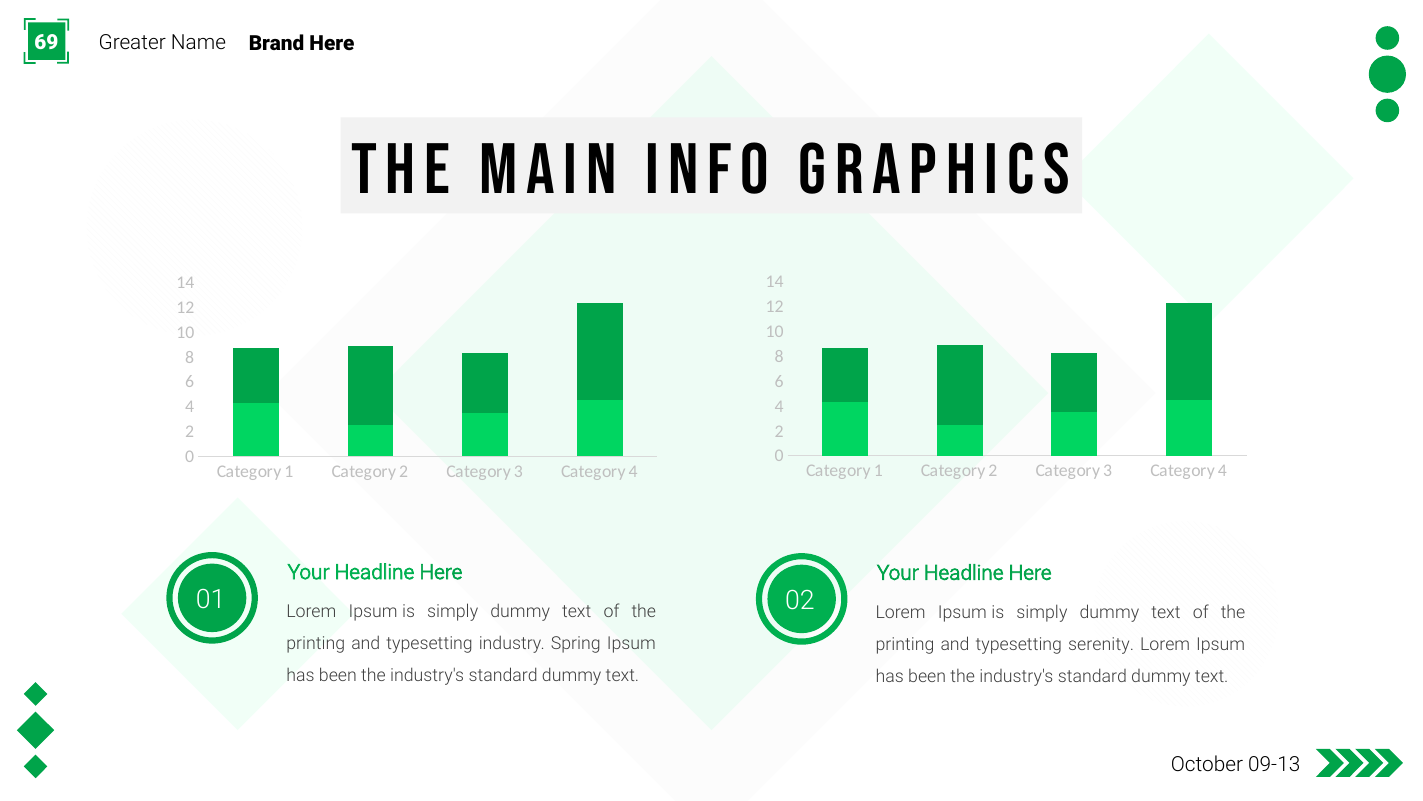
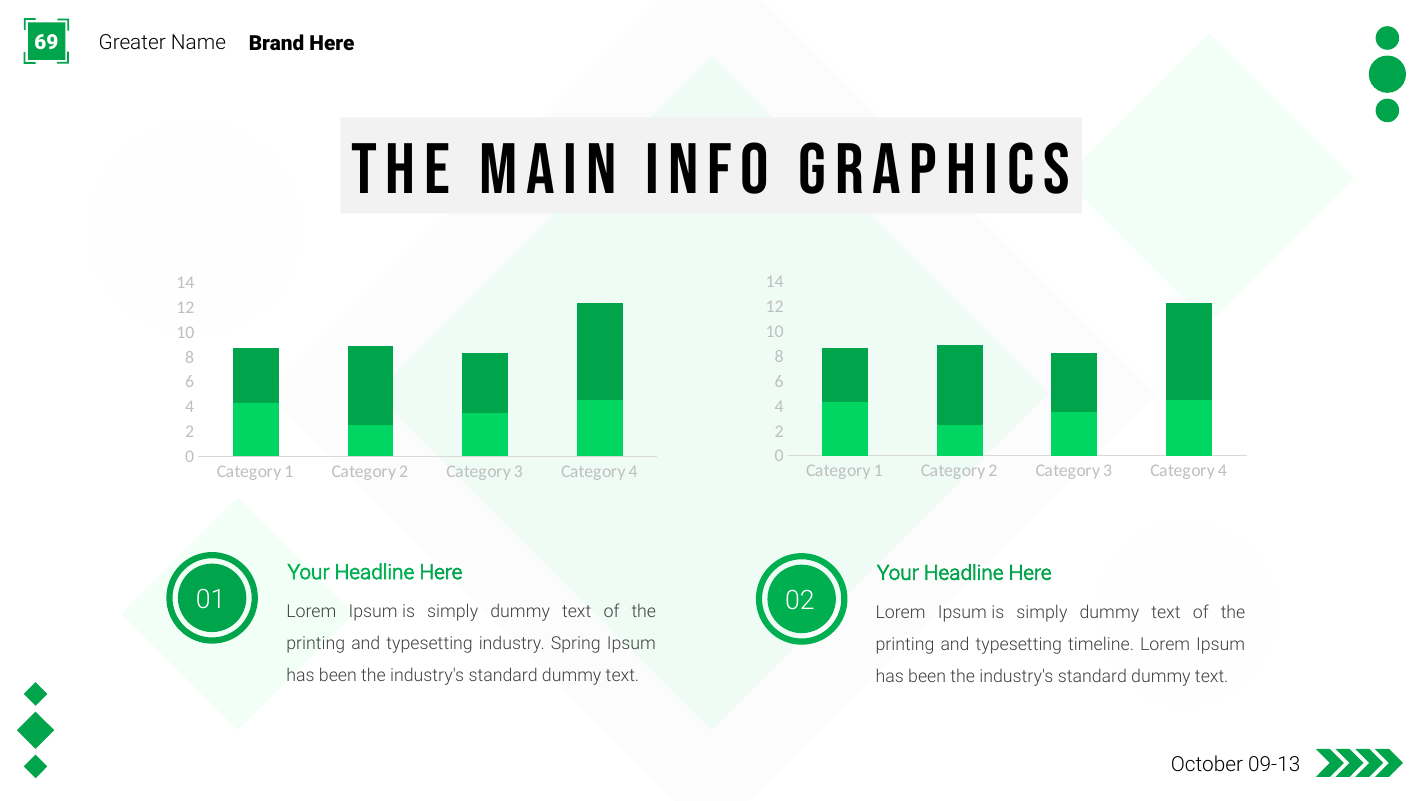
serenity: serenity -> timeline (1101, 644)
